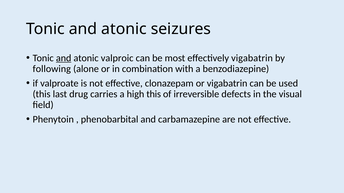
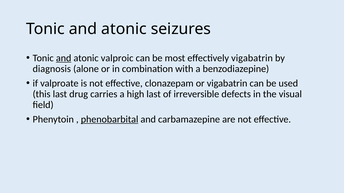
following: following -> diagnosis (52, 69)
high this: this -> last (154, 94)
phenobarbital underline: none -> present (110, 120)
